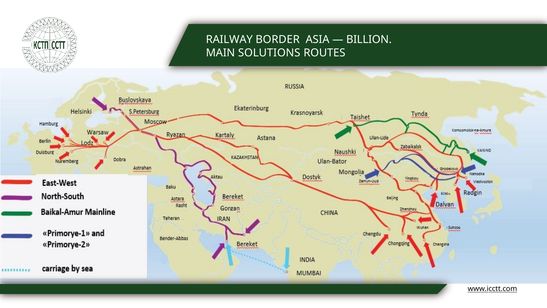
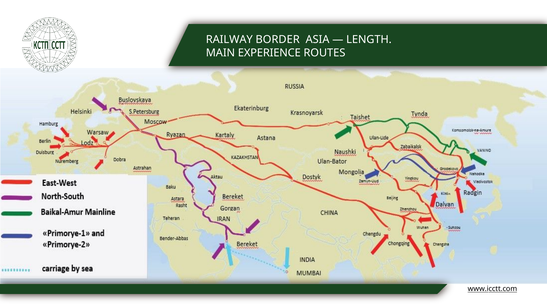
BILLION: BILLION -> LENGTH (369, 40)
SOLUTIONS: SOLUTIONS -> EXPERIENCE (269, 53)
